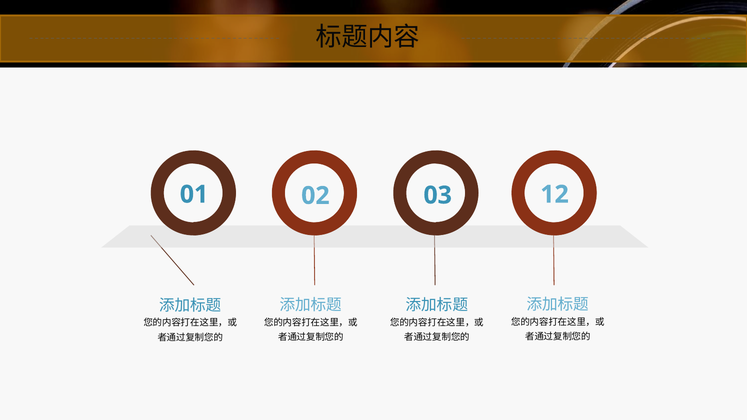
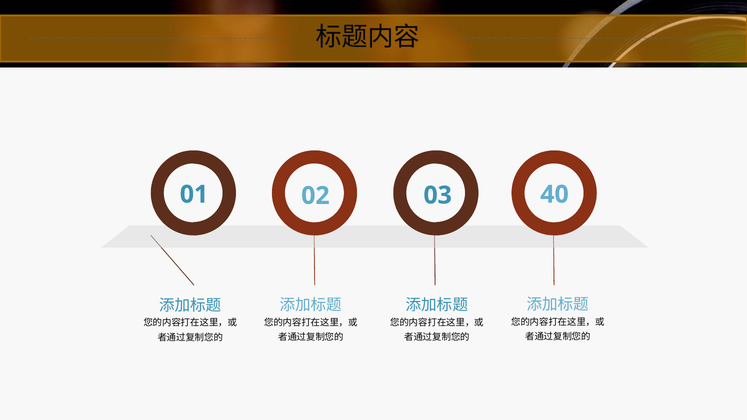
12: 12 -> 40 (555, 195)
